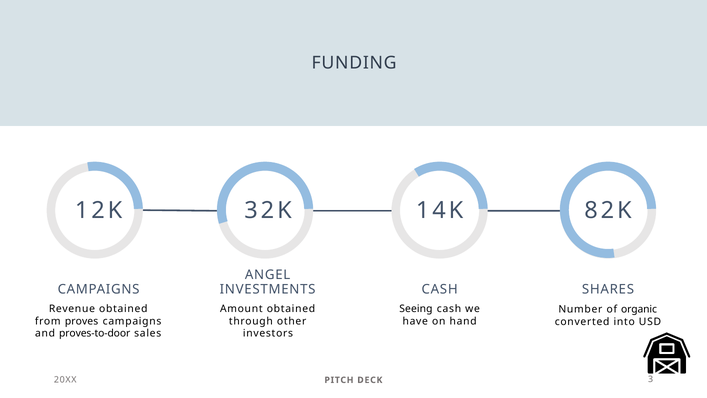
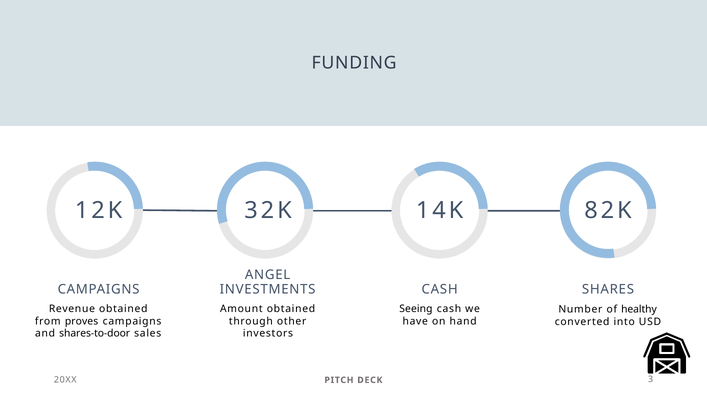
organic: organic -> healthy (639, 309)
proves-to-door: proves-to-door -> shares-to-door (95, 333)
